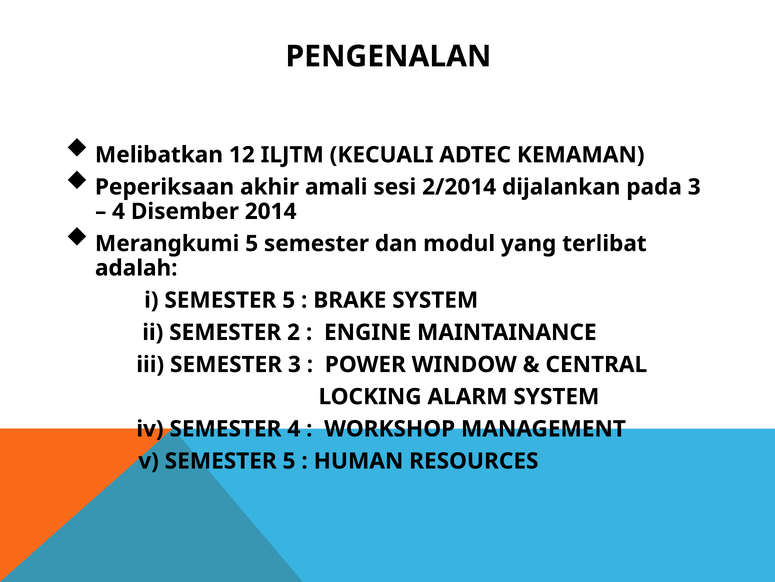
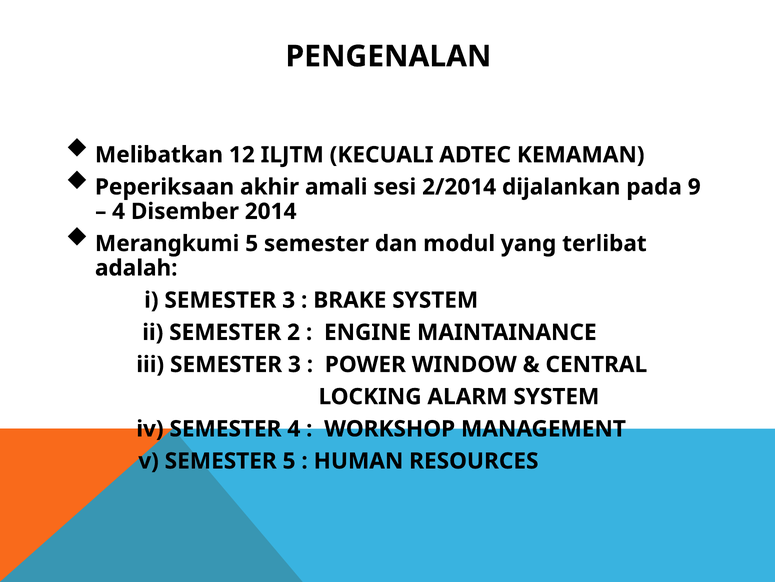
pada 3: 3 -> 9 (694, 187)
i SEMESTER 5: 5 -> 3 (289, 300)
